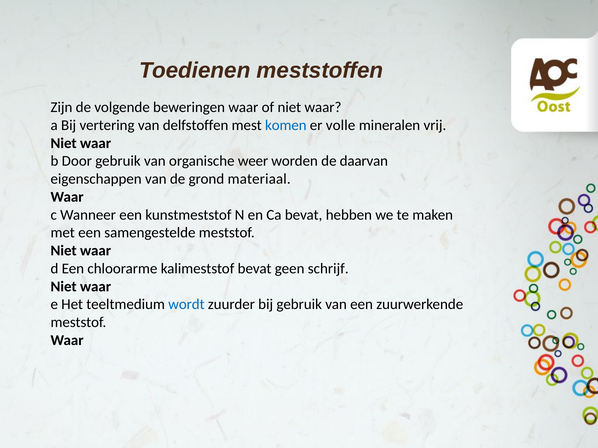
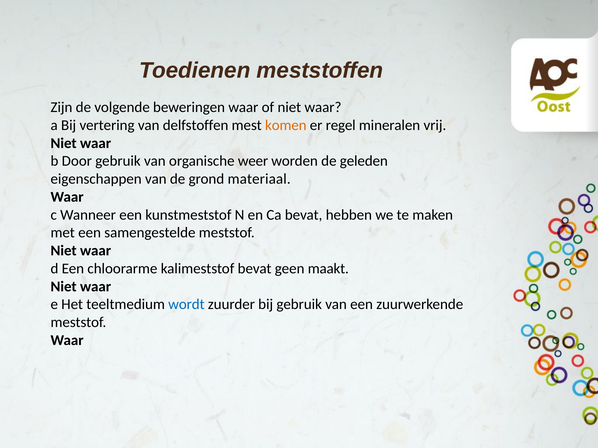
komen colour: blue -> orange (286, 125)
volle: volle -> regel (341, 125)
daarvan: daarvan -> geleden (364, 161)
schrijf: schrijf -> maakt (328, 269)
